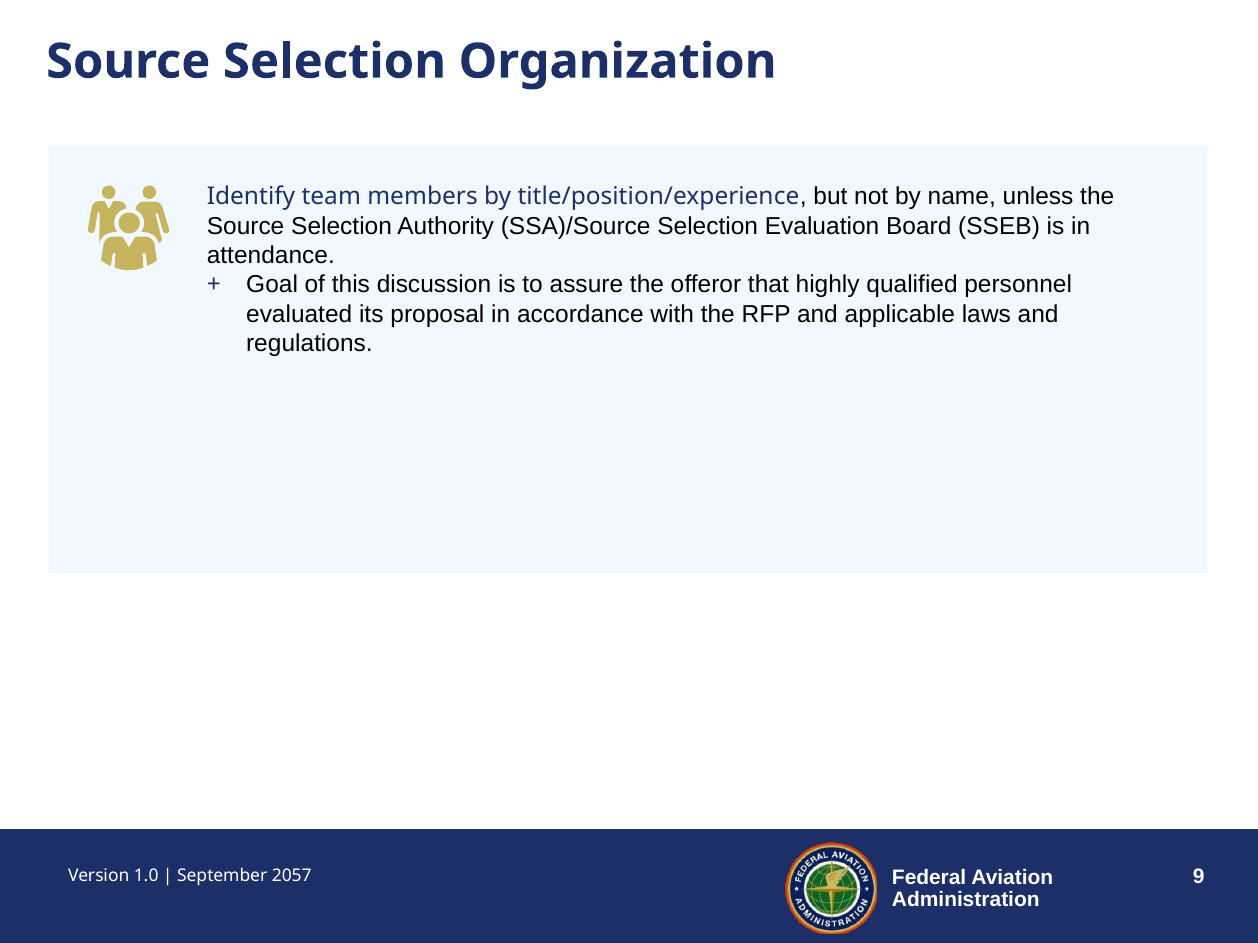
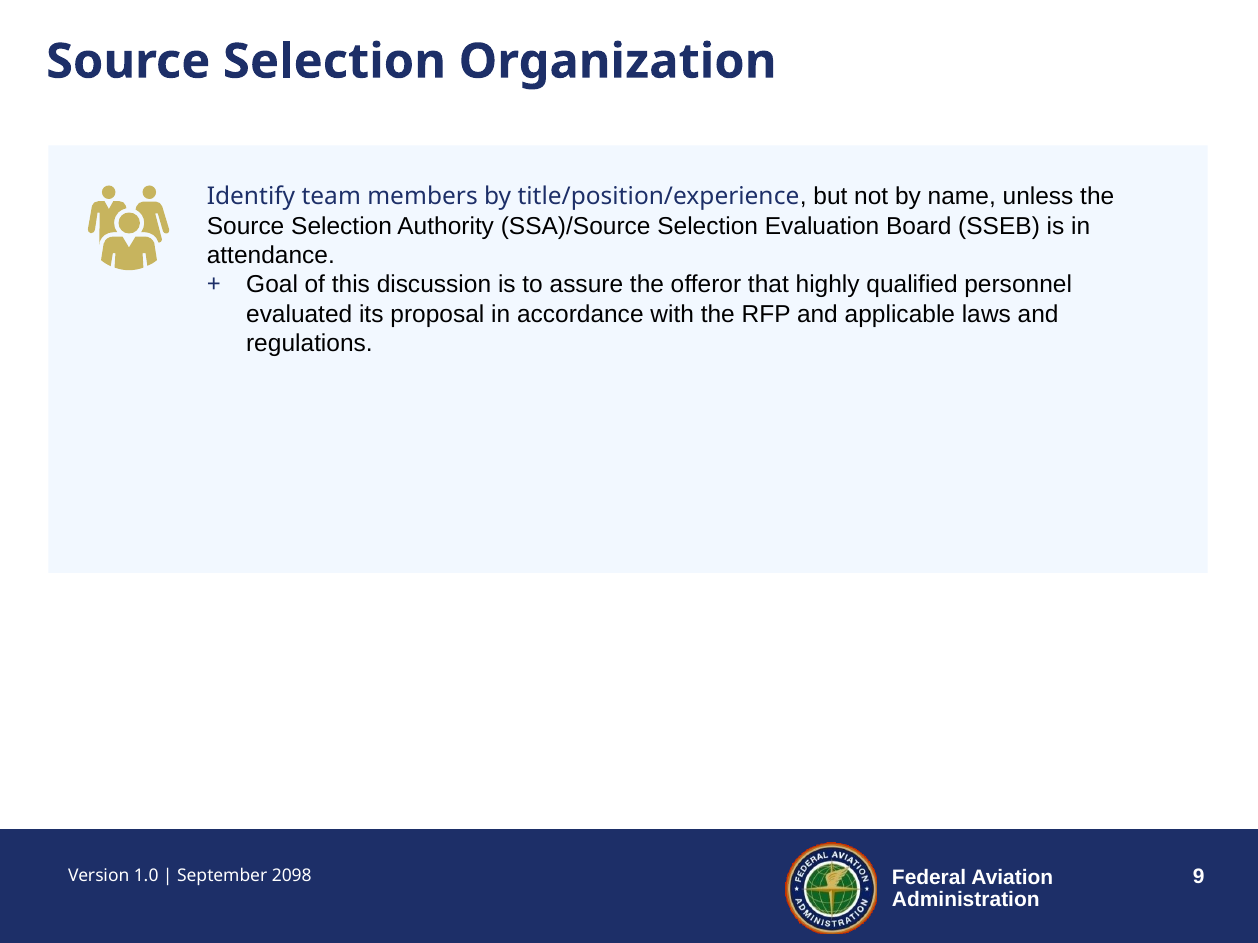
2057: 2057 -> 2098 (292, 876)
